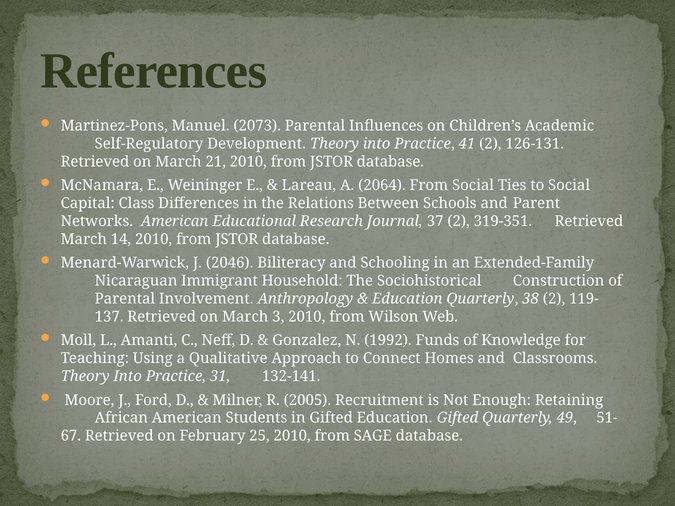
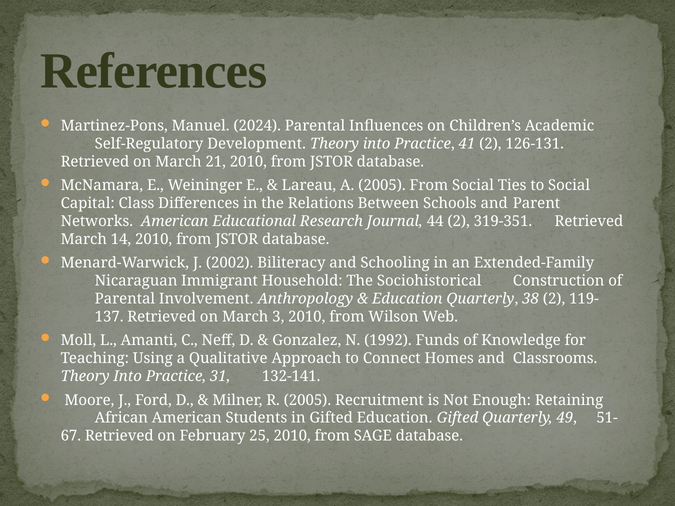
2073: 2073 -> 2024 (257, 126)
A 2064: 2064 -> 2005 (382, 185)
37: 37 -> 44 (435, 221)
2046: 2046 -> 2002 (230, 263)
